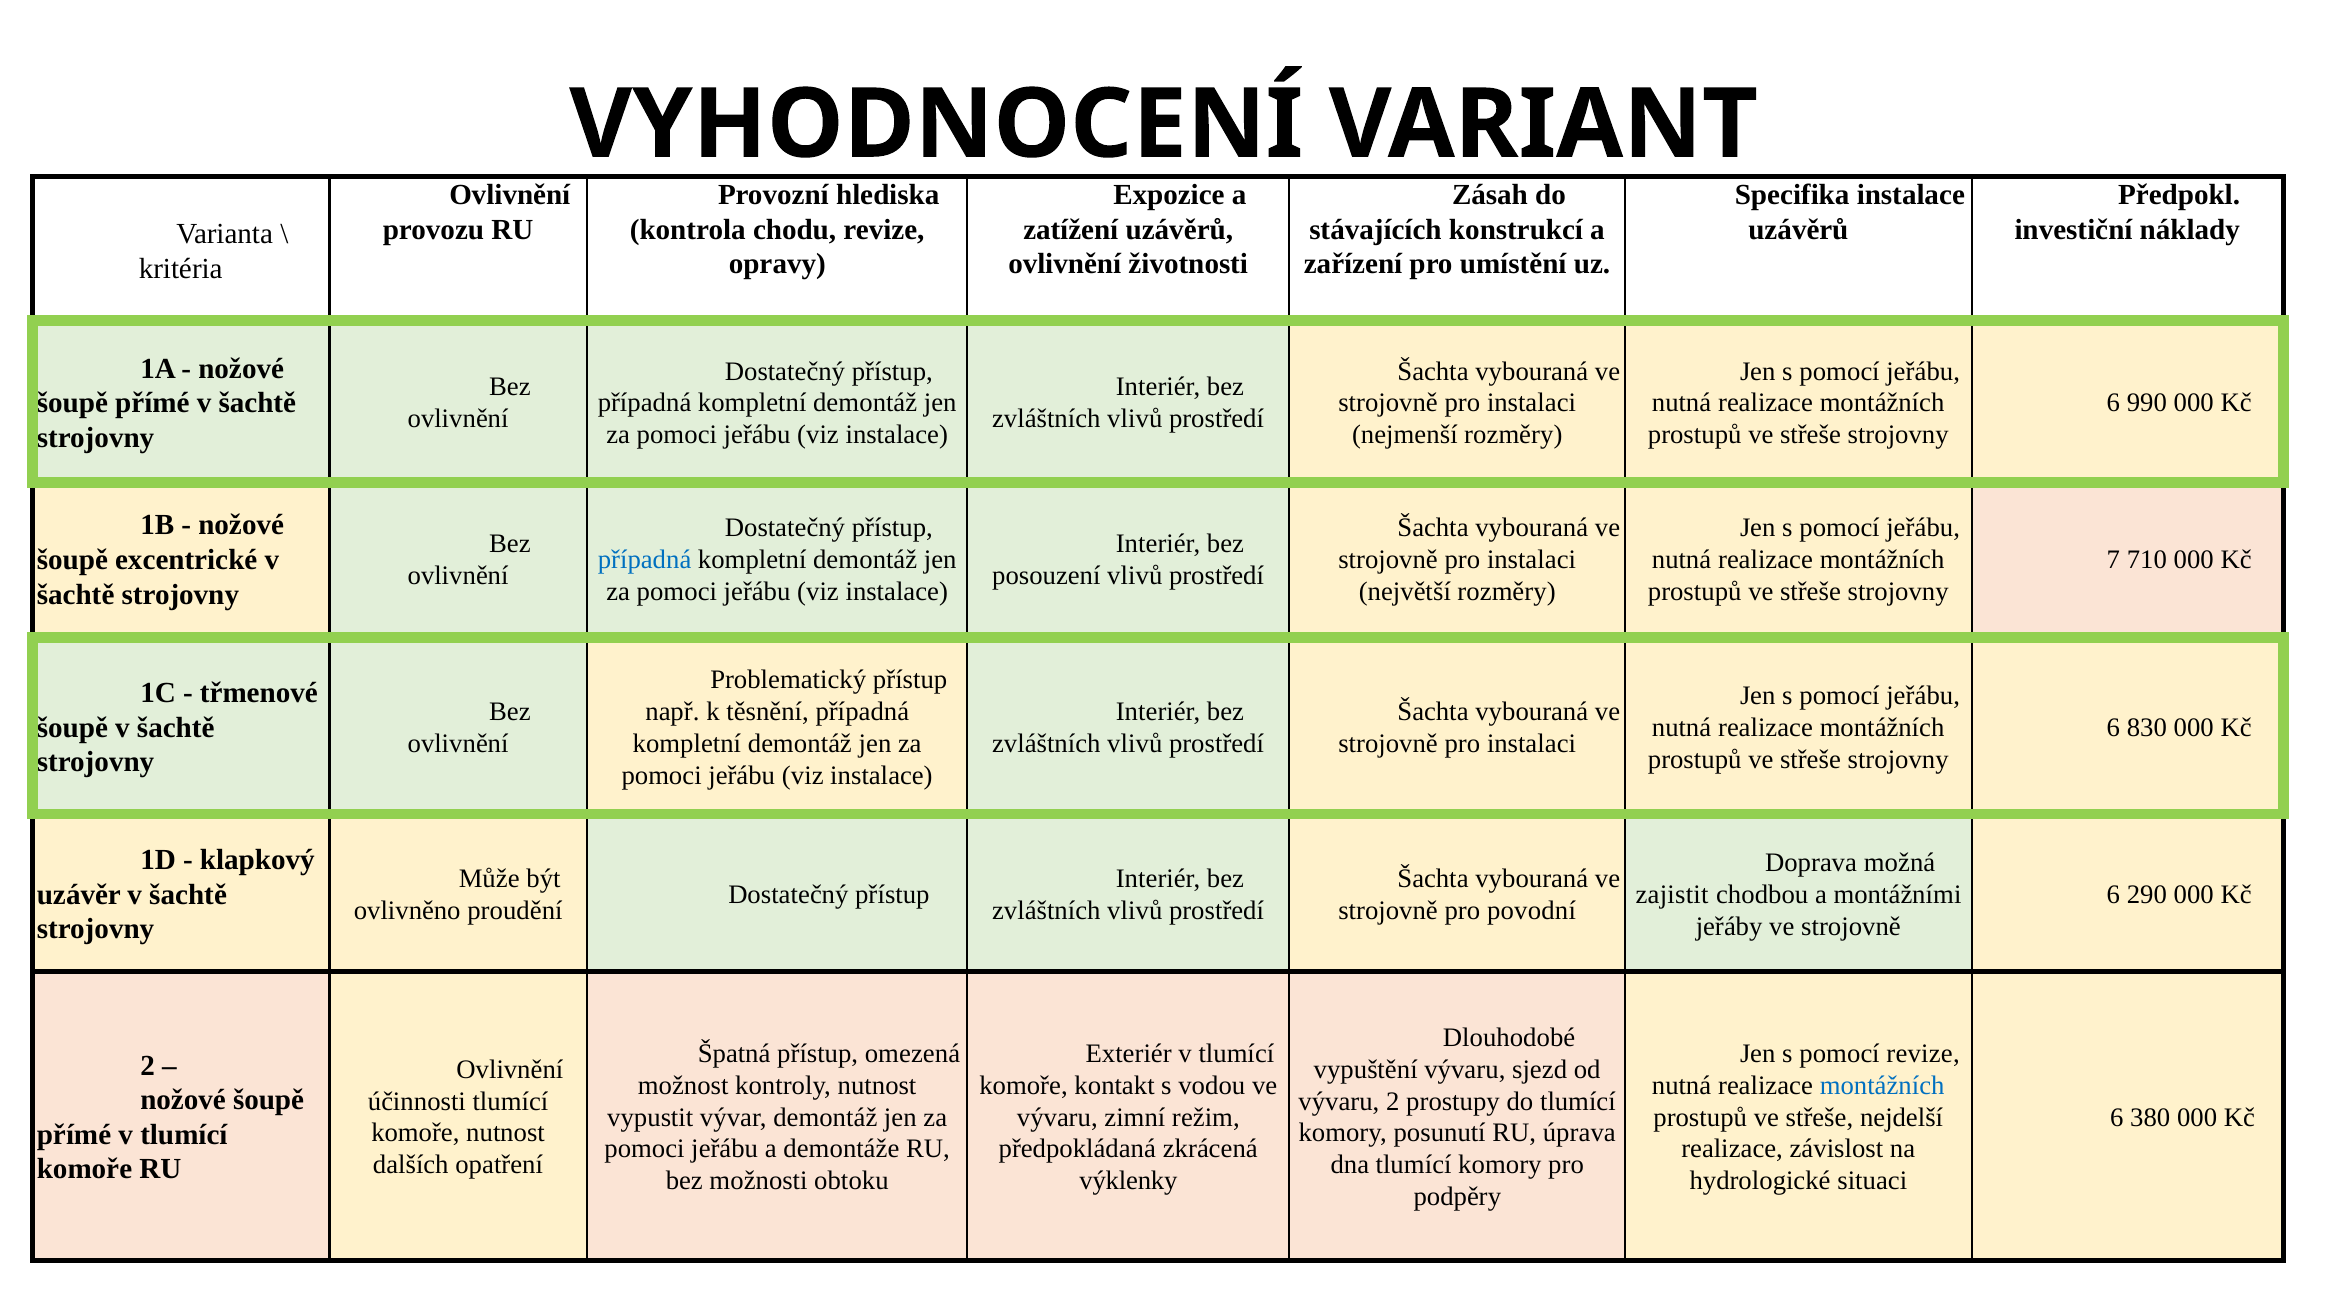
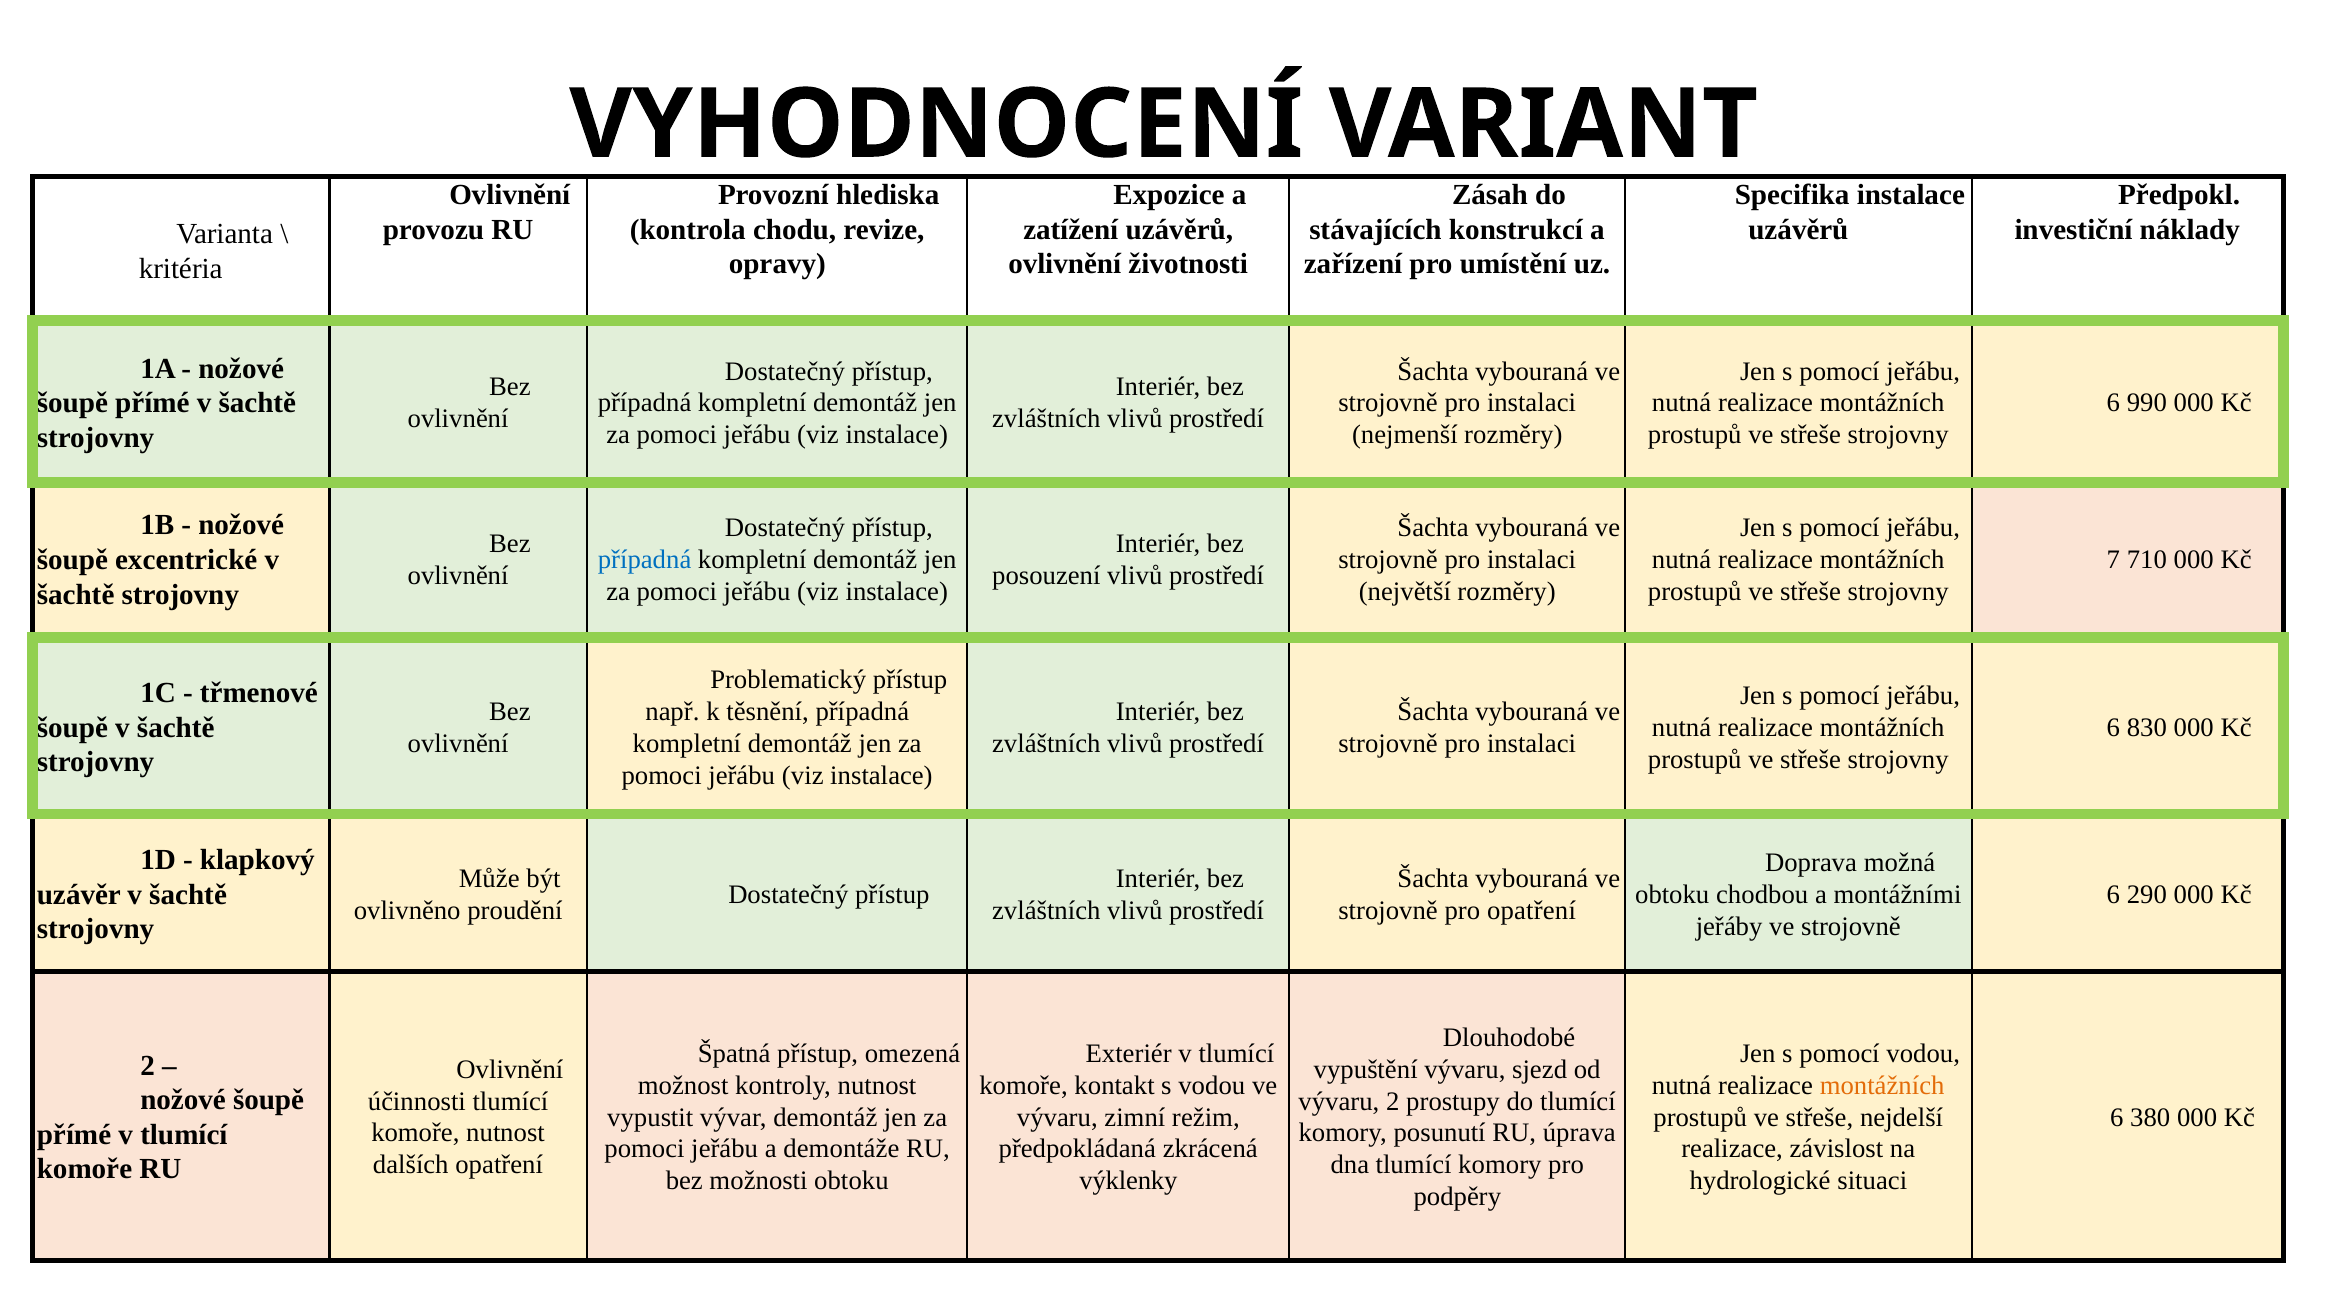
zajistit: zajistit -> obtoku (1672, 895)
pro povodní: povodní -> opatření (1531, 911)
pomocí revize: revize -> vodou (1923, 1054)
montážních colour: blue -> orange (1882, 1086)
